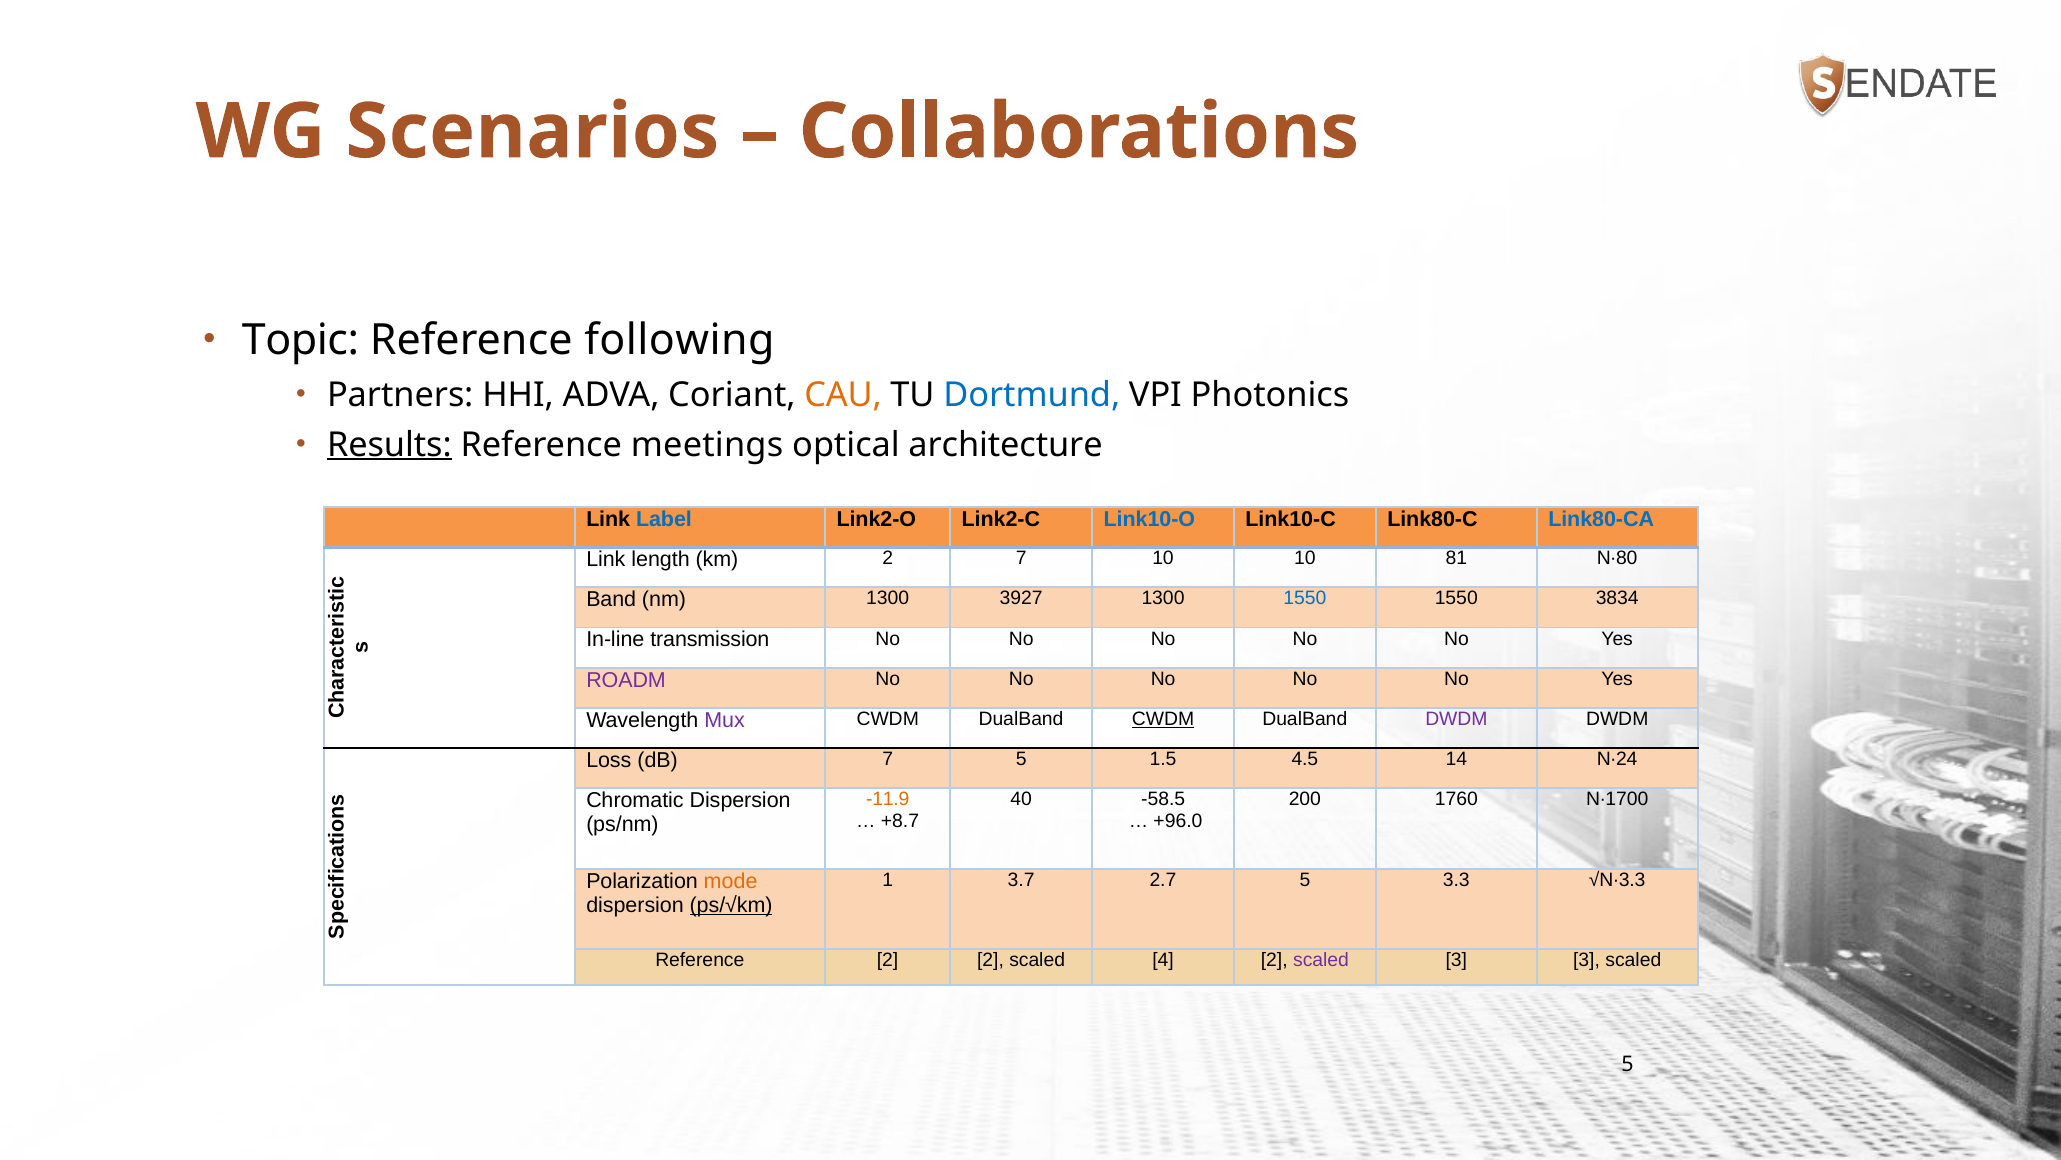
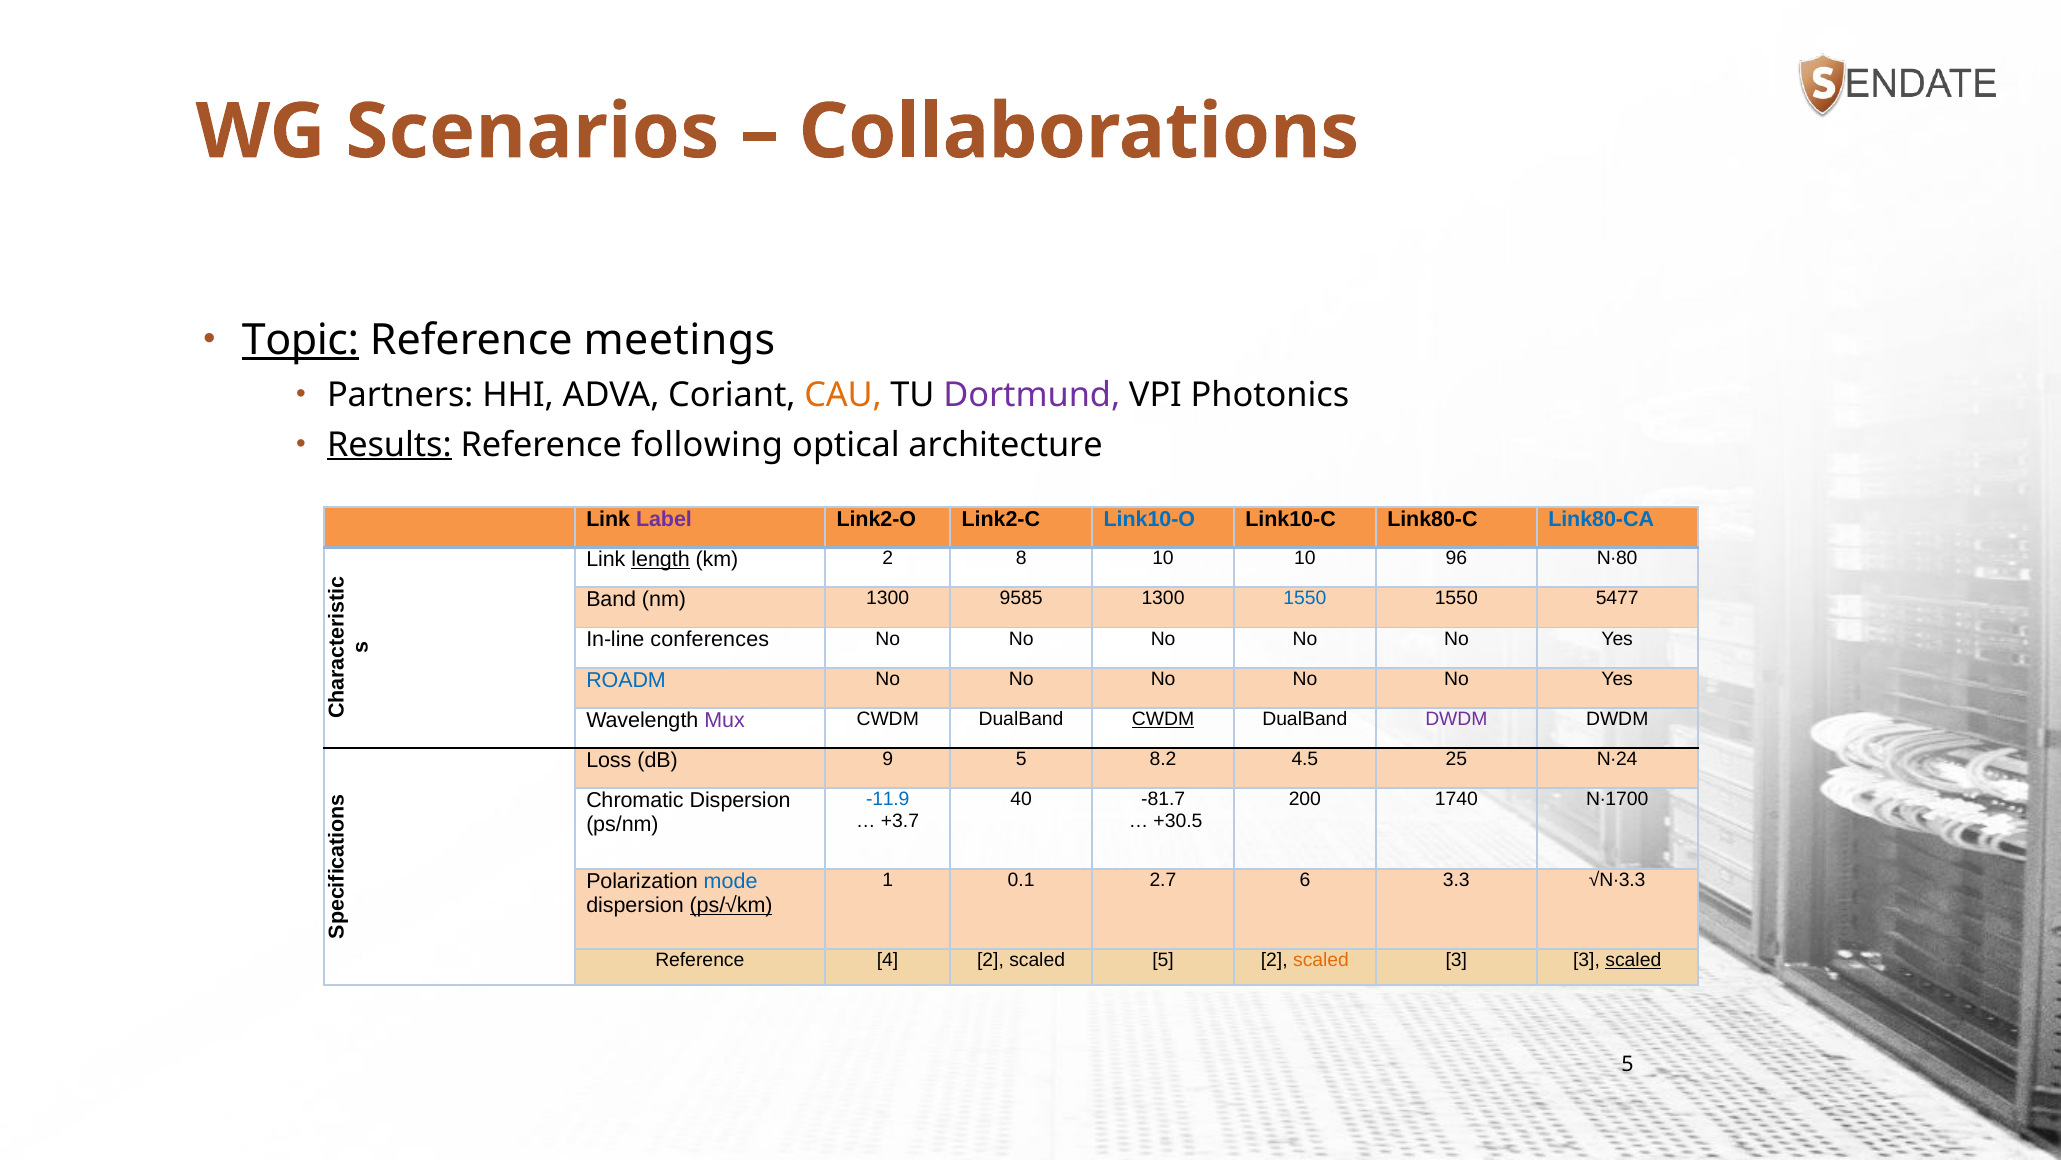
Topic underline: none -> present (300, 340)
following: following -> meetings (679, 340)
Dortmund colour: blue -> purple (1032, 395)
meetings: meetings -> following (707, 445)
Label colour: blue -> purple (664, 519)
length underline: none -> present (661, 559)
2 7: 7 -> 8 (1021, 558)
81: 81 -> 96 (1456, 558)
3927: 3927 -> 9585 (1021, 598)
3834: 3834 -> 5477 (1617, 598)
transmission: transmission -> conferences (710, 640)
ROADM colour: purple -> blue (626, 680)
dB 7: 7 -> 9 (888, 759)
1.5: 1.5 -> 8.2 (1163, 759)
14: 14 -> 25 (1456, 759)
-11.9 colour: orange -> blue (888, 799)
-58.5: -58.5 -> -81.7 (1163, 799)
1760: 1760 -> 1740 (1456, 799)
+8.7: +8.7 -> +3.7 (900, 821)
+96.0: +96.0 -> +30.5 (1178, 821)
3.7: 3.7 -> 0.1 (1021, 880)
2.7 5: 5 -> 6 (1305, 880)
mode colour: orange -> blue (731, 881)
Reference 2: 2 -> 4 (888, 960)
scaled 4: 4 -> 5 (1163, 960)
scaled colour: purple -> orange (1321, 960)
scaled underline: none -> present (1633, 960)
